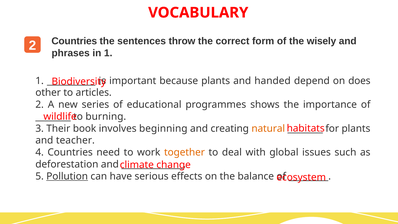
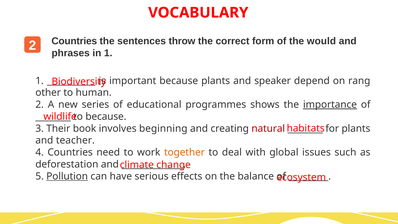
wisely: wisely -> would (321, 41)
handed: handed -> speaker (273, 81)
does: does -> rang (359, 81)
articles: articles -> human (94, 93)
importance underline: none -> present (330, 105)
to burning: burning -> because (106, 116)
natural colour: orange -> red (268, 128)
